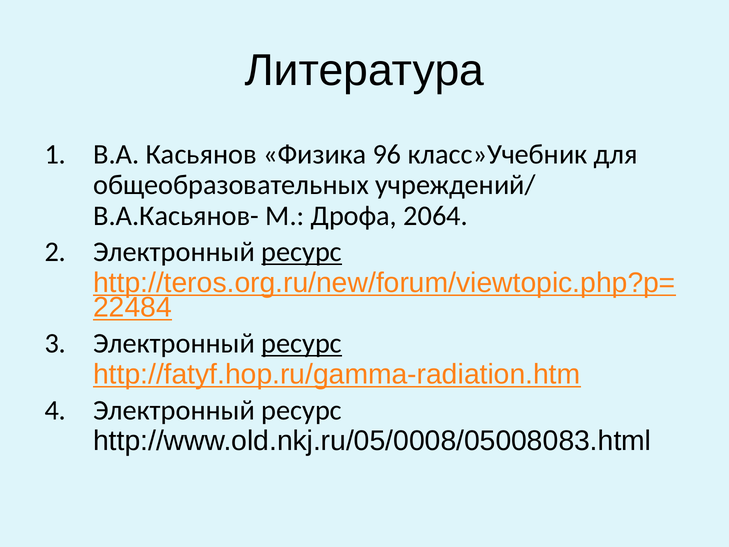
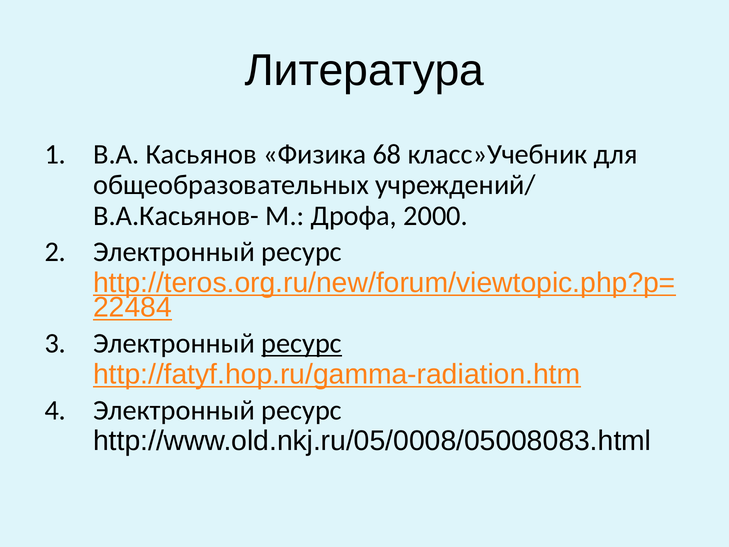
96: 96 -> 68 (387, 154)
2064: 2064 -> 2000 (436, 216)
ресурс underline: present -> none (302, 252)
